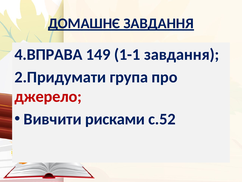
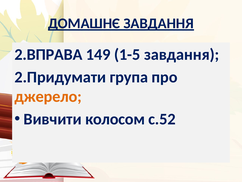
4.ВПРАВА: 4.ВПРАВА -> 2.ВПРАВА (48, 54)
1-1: 1-1 -> 1-5 (127, 54)
джерело colour: red -> orange (48, 96)
рисками: рисками -> колосом (115, 119)
